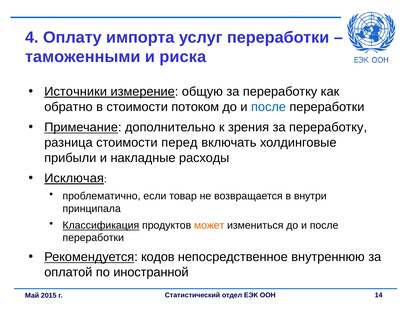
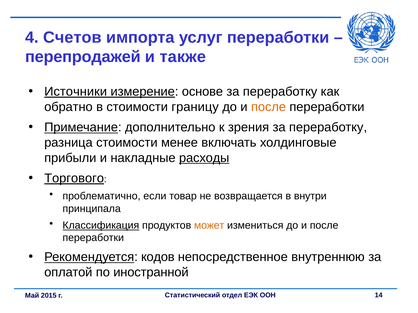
Оплату: Оплату -> Счетов (72, 37)
таможенными: таможенными -> перепродажей (83, 57)
риска: риска -> также (183, 57)
общую: общую -> основе (202, 92)
потоком: потоком -> границу (195, 107)
после colour: blue -> orange (269, 107)
перед: перед -> менее (180, 143)
расходы underline: none -> present (204, 158)
Исключая: Исключая -> Торгового (74, 179)
